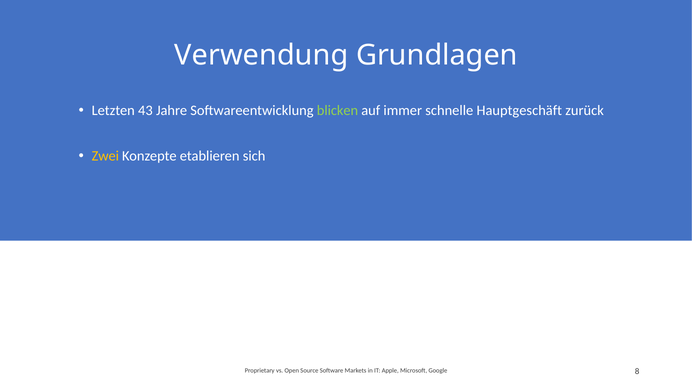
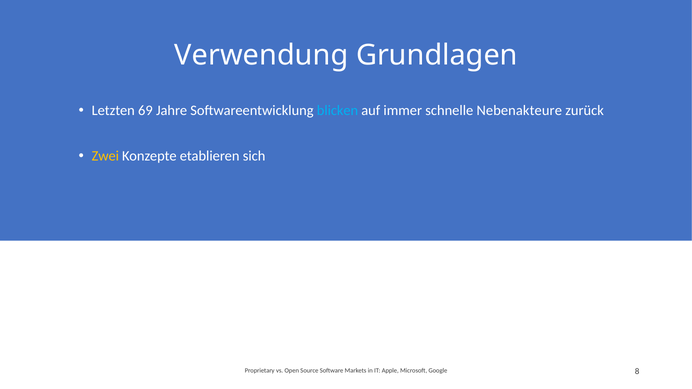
43: 43 -> 69 (145, 111)
blicken colour: light green -> light blue (337, 111)
Hauptgeschäft: Hauptgeschäft -> Nebenakteure (519, 111)
